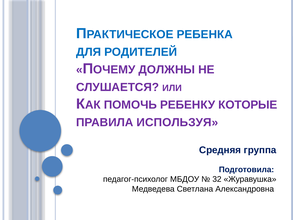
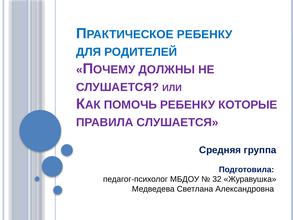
РЕБЕНКА: РЕБЕНКА -> РЕБЕНКУ (205, 34)
ПРАВИЛА ИСПОЛЬЗУЯ: ИСПОЛЬЗУЯ -> СЛУШАЕТСЯ (177, 122)
